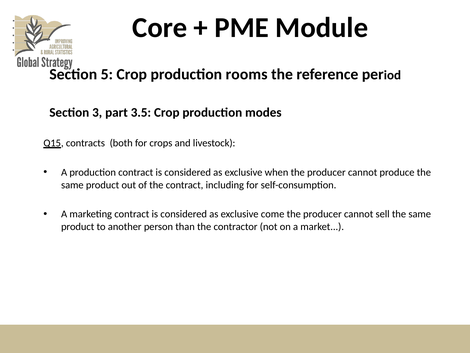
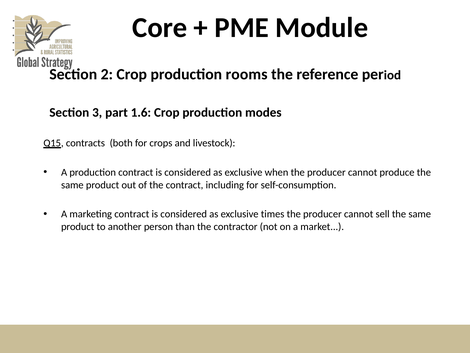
5: 5 -> 2 (107, 74)
3.5: 3.5 -> 1.6 (141, 112)
come: come -> times (273, 214)
